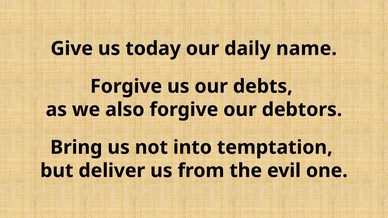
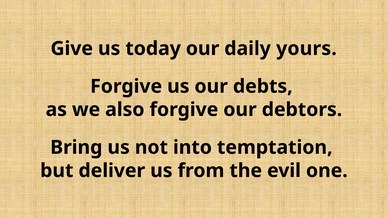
name: name -> yours (306, 49)
